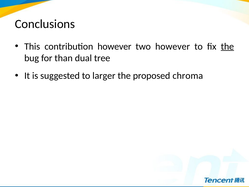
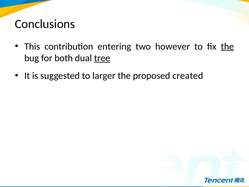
contribution however: however -> entering (114, 46)
than: than -> both (64, 58)
tree underline: none -> present (102, 58)
chroma: chroma -> created (188, 76)
